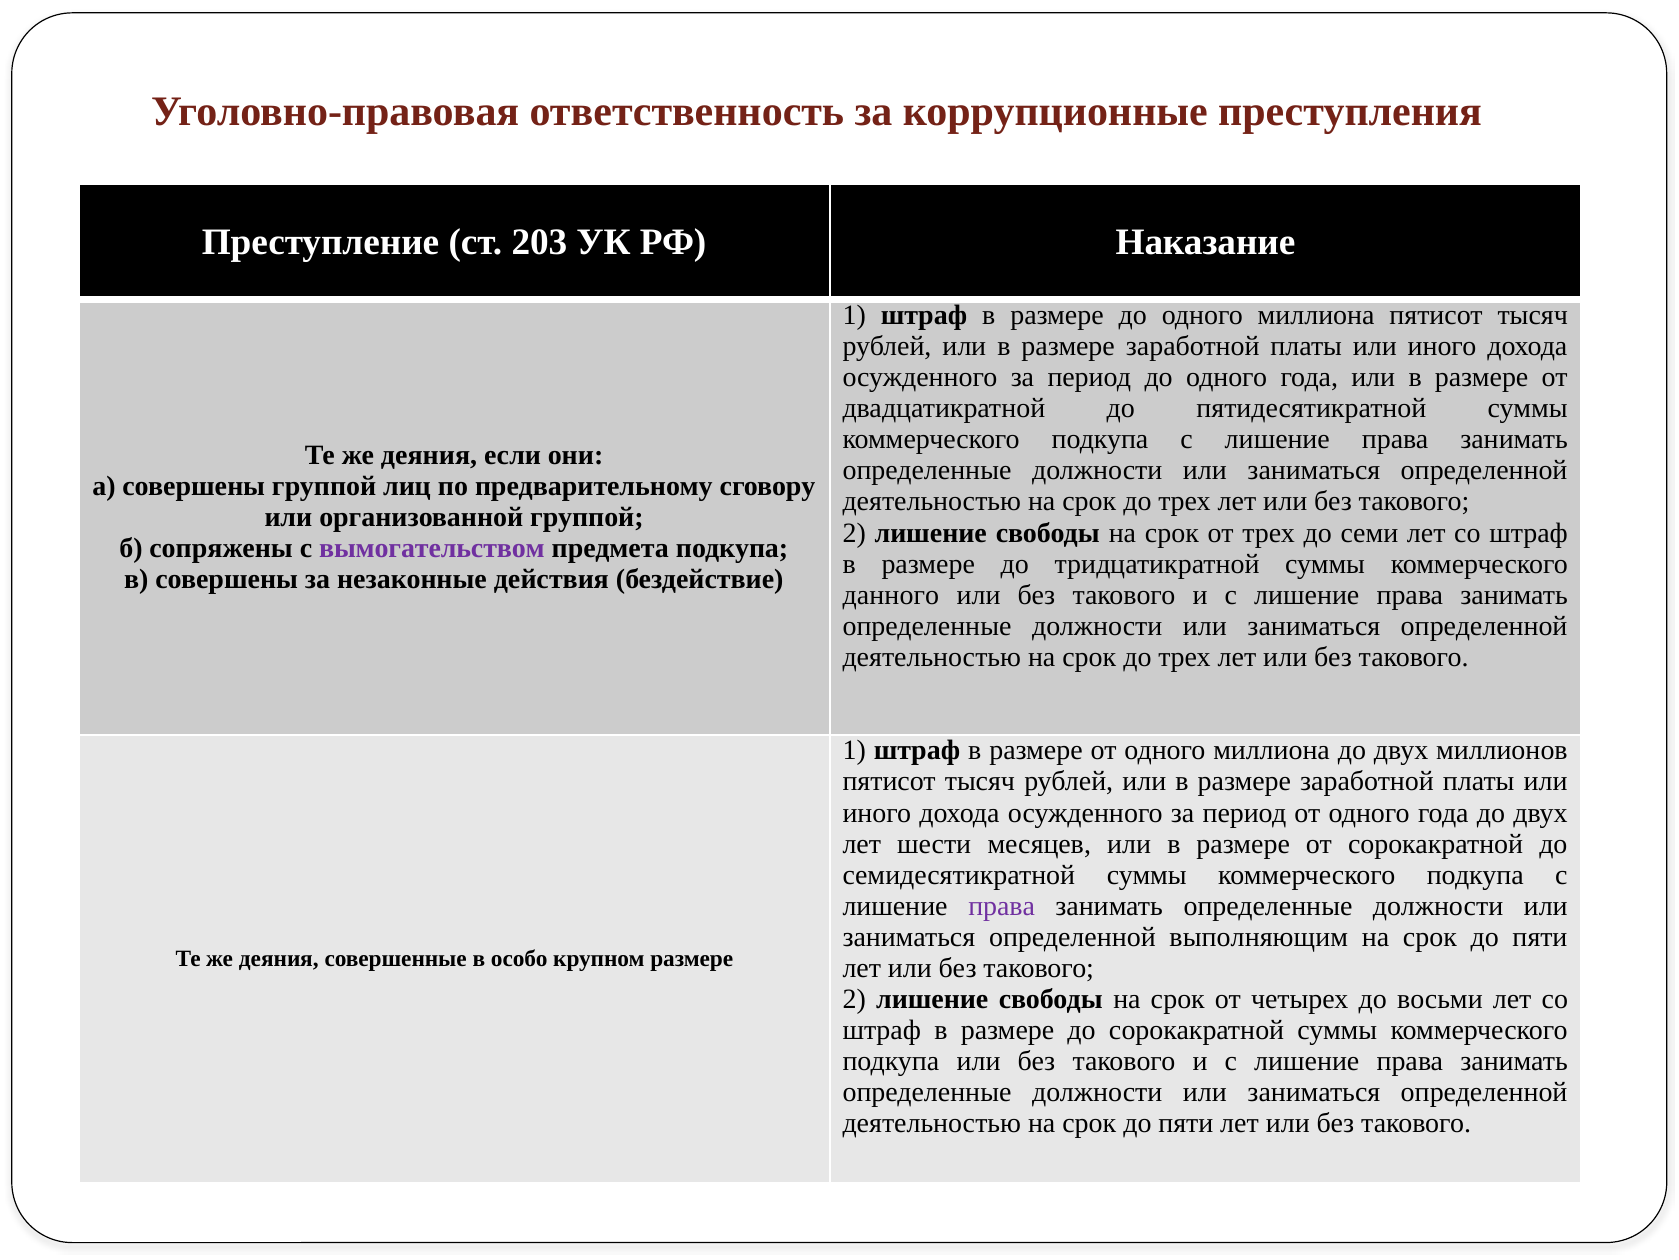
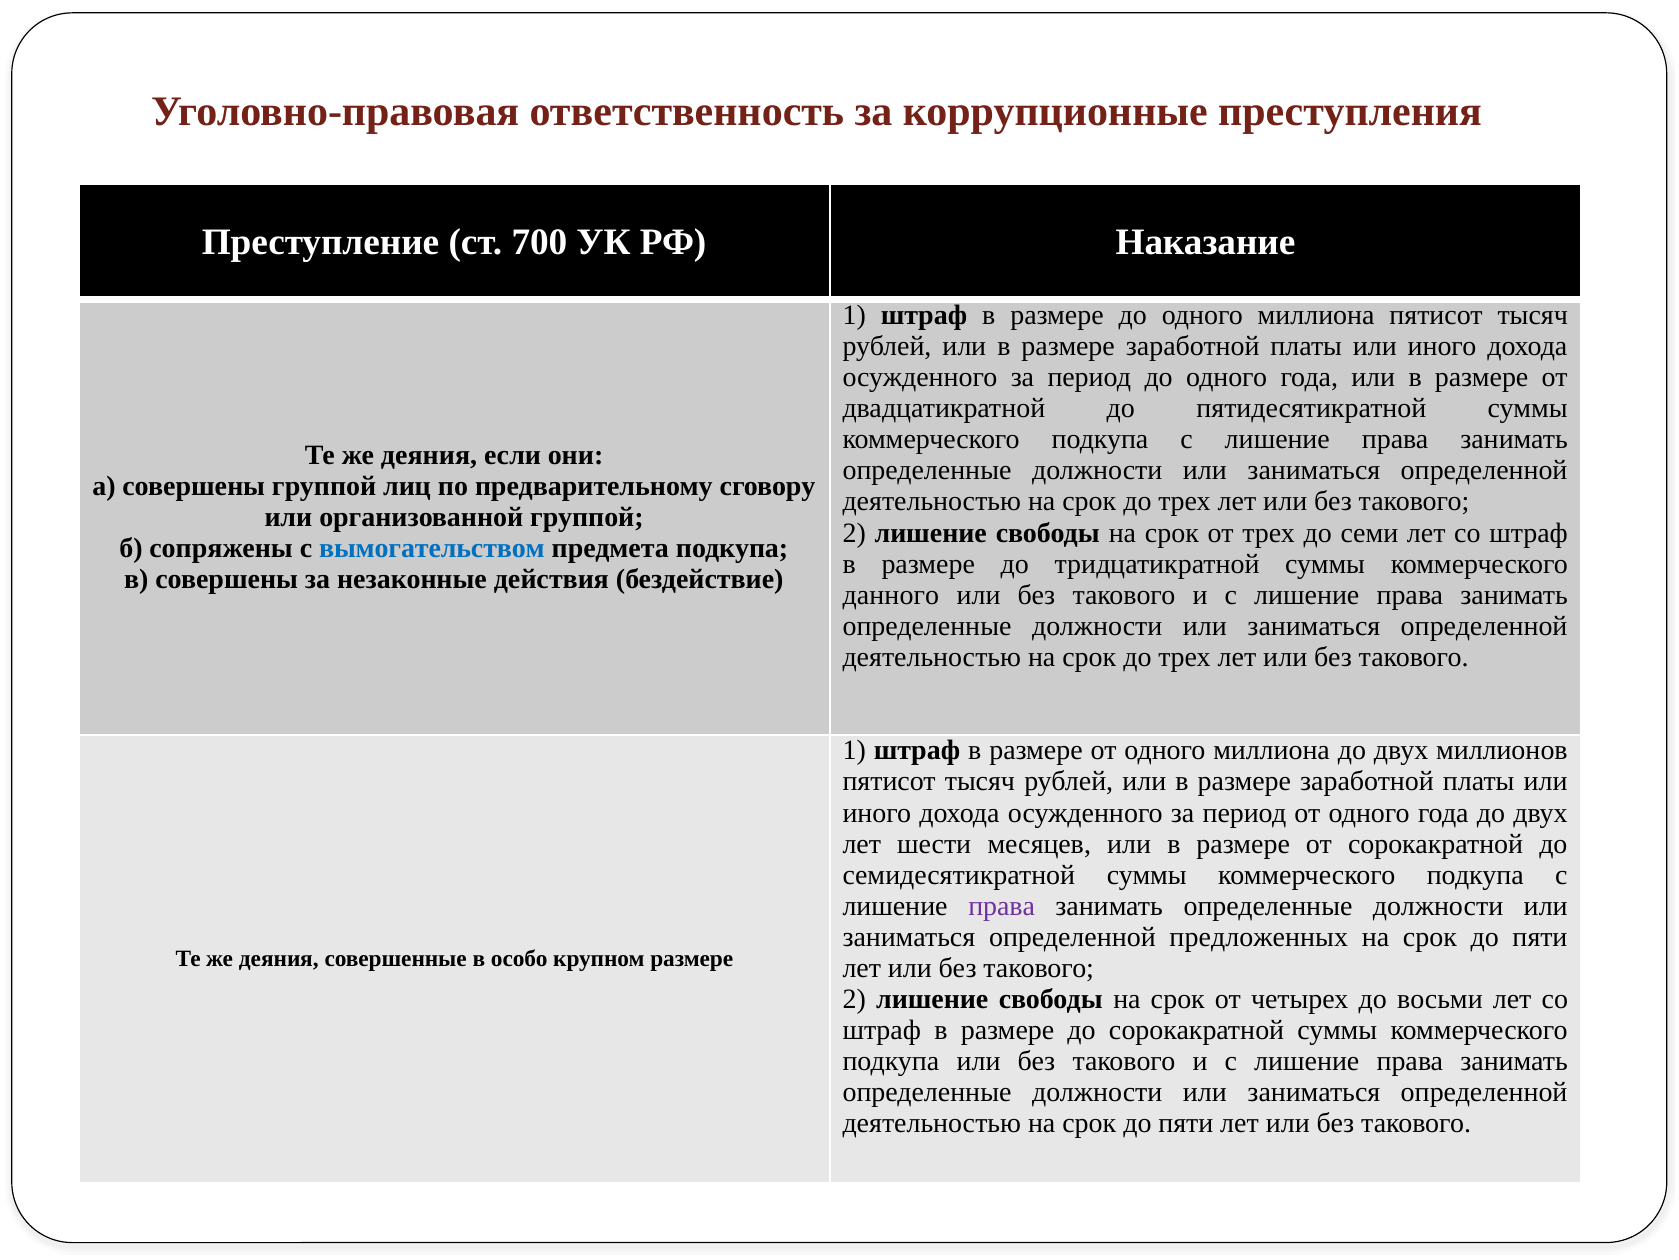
203: 203 -> 700 (539, 242)
вымогательством colour: purple -> blue (432, 548)
выполняющим: выполняющим -> предложенных (1259, 937)
